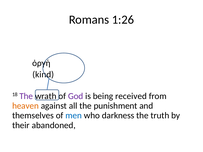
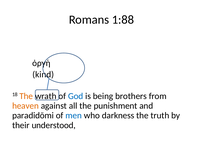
1:26: 1:26 -> 1:88 (123, 20)
The colour: purple -> orange (26, 96)
God colour: purple -> blue (76, 96)
received: received -> brothers (131, 96)
themselves: themselves -> paradidōmi (33, 116)
abandoned: abandoned -> understood (54, 125)
